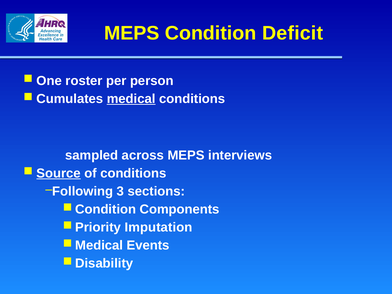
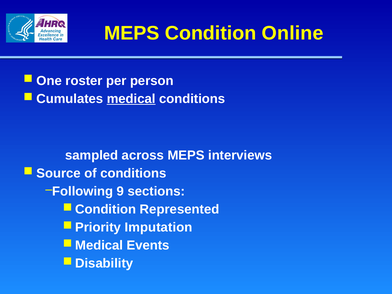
Deficit: Deficit -> Online (293, 33)
Source underline: present -> none (59, 173)
3: 3 -> 9 (120, 191)
Components: Components -> Represented (180, 209)
